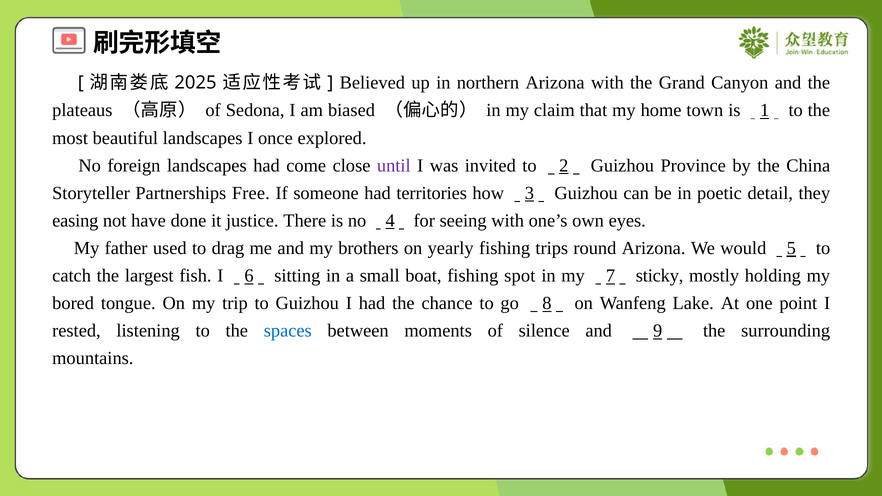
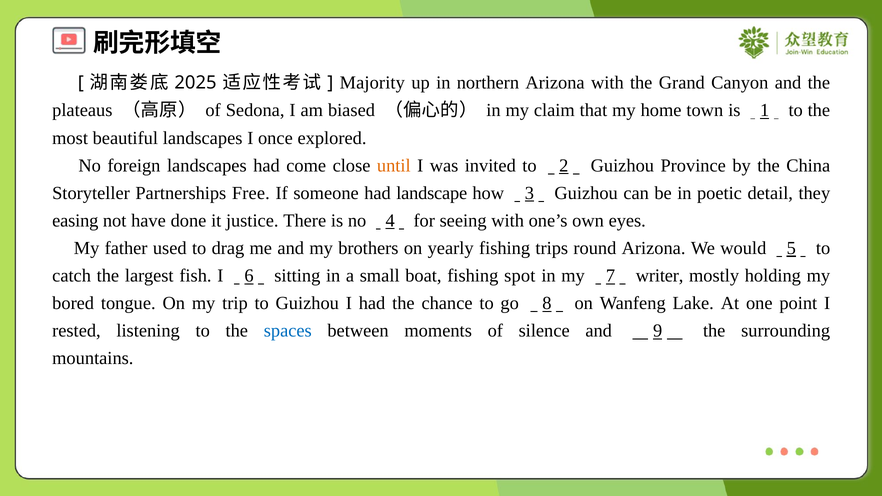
Believed: Believed -> Majority (372, 83)
until colour: purple -> orange (394, 166)
territories: territories -> landscape (432, 193)
sticky: sticky -> writer (660, 276)
